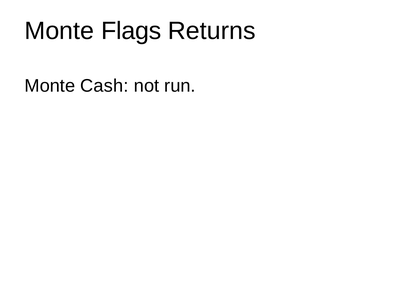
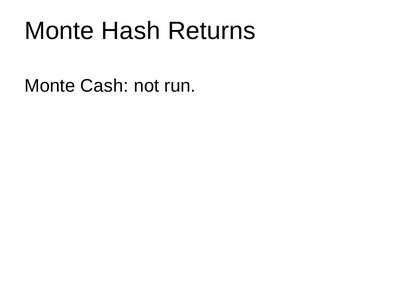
Flags: Flags -> Hash (131, 31)
